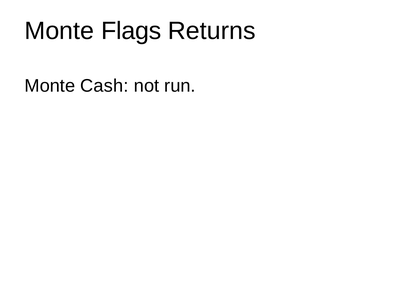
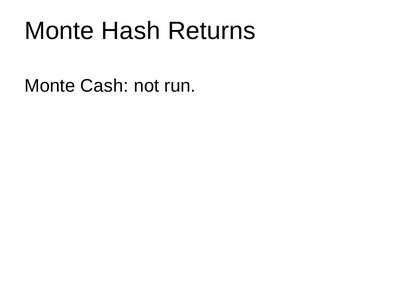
Flags: Flags -> Hash (131, 31)
